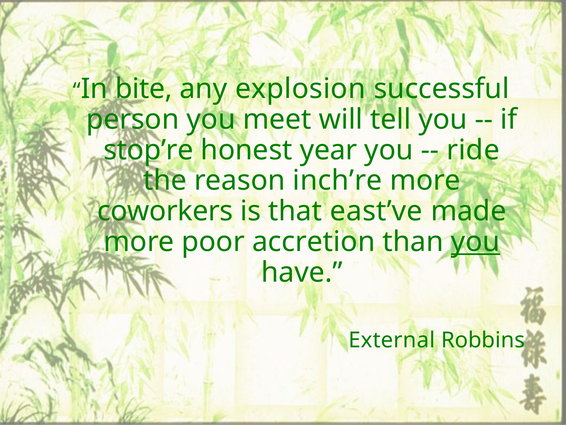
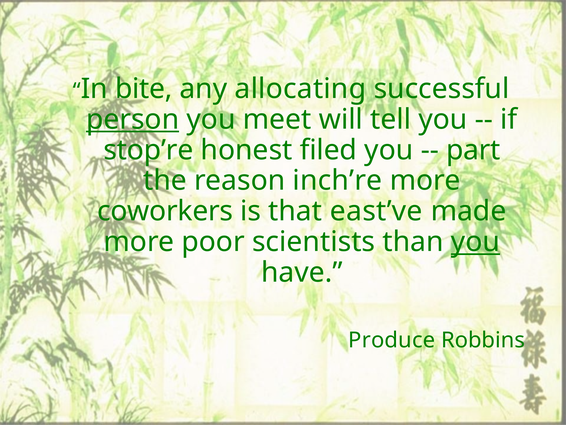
explosion: explosion -> allocating (300, 89)
person underline: none -> present (133, 119)
year: year -> filed (328, 150)
ride: ride -> part (473, 150)
accretion: accretion -> scientists (314, 242)
External: External -> Produce (392, 340)
